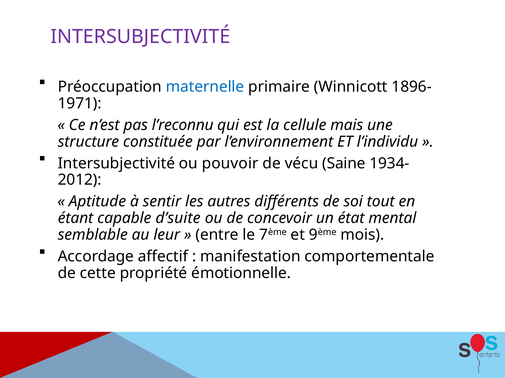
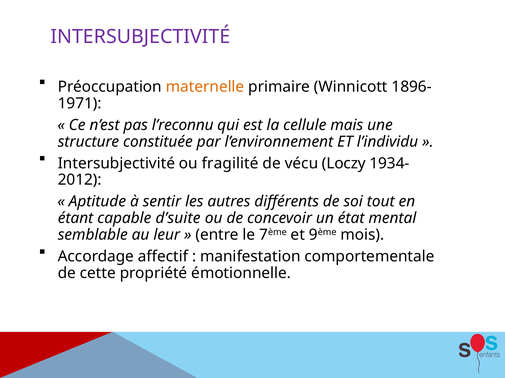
maternelle colour: blue -> orange (205, 87)
pouvoir: pouvoir -> fragilité (230, 164)
Saine: Saine -> Loczy (344, 164)
